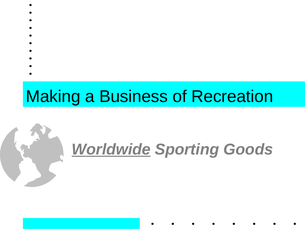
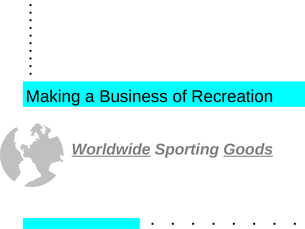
Goods underline: none -> present (248, 149)
